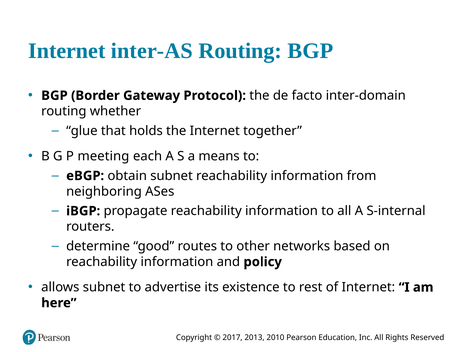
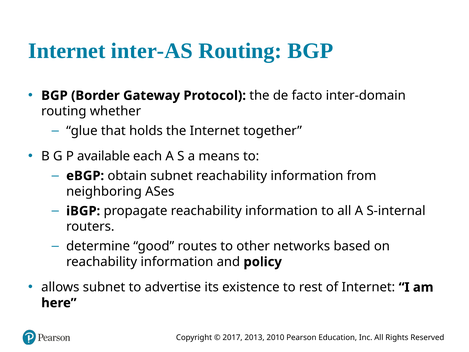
meeting: meeting -> available (104, 156)
